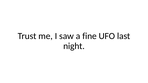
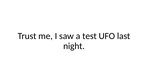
fine: fine -> test (90, 36)
